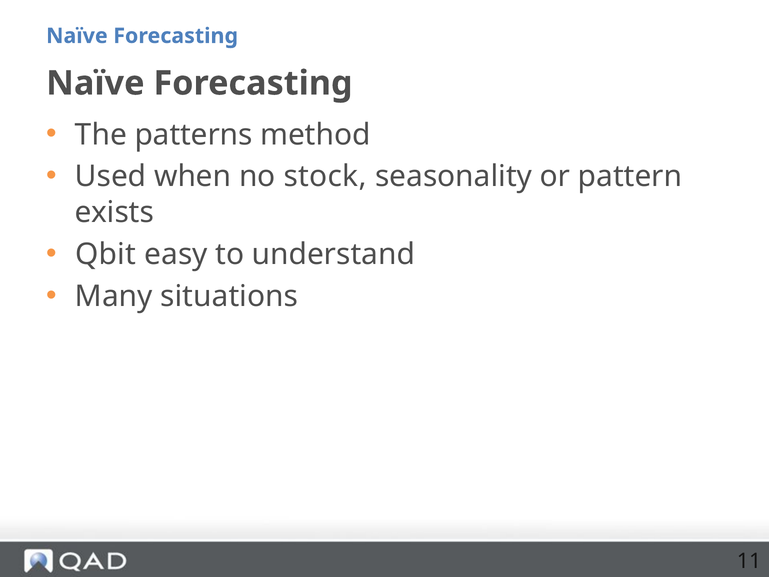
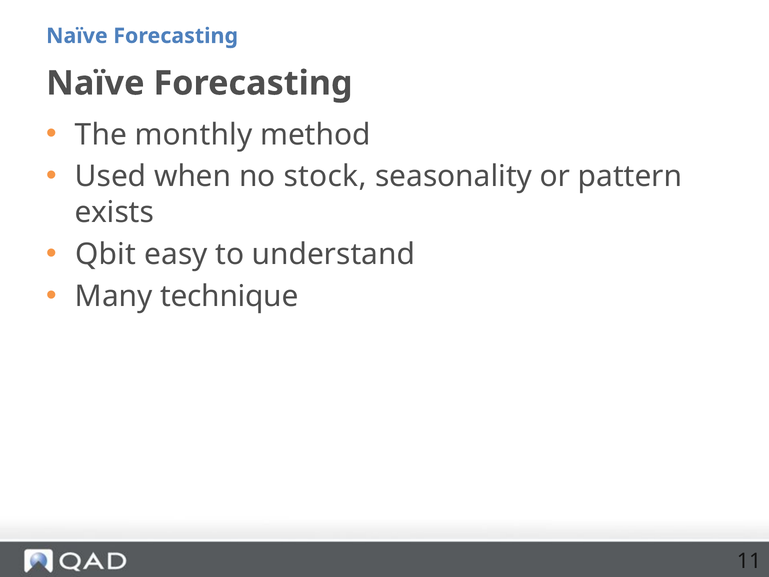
patterns: patterns -> monthly (193, 135)
situations: situations -> technique (229, 296)
